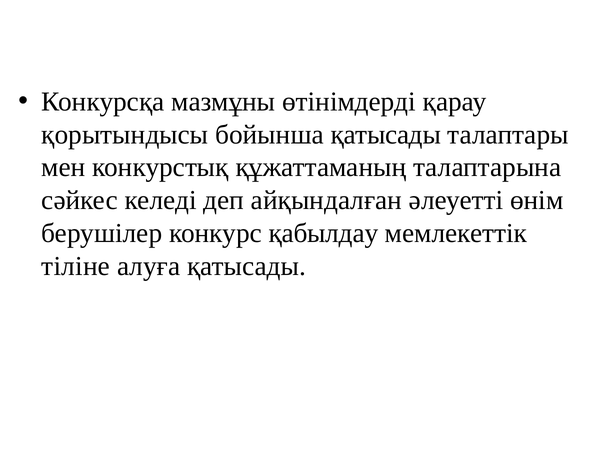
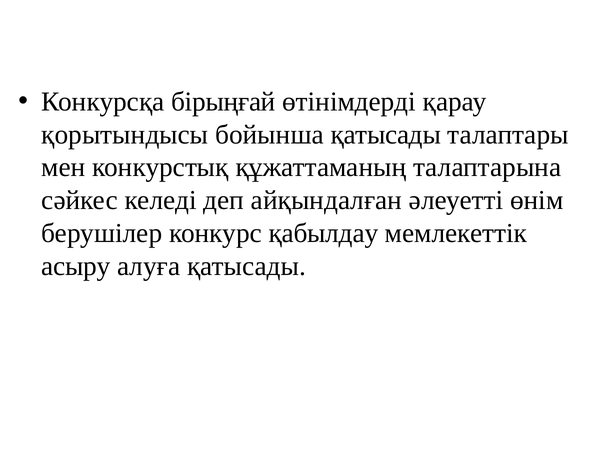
мазмұны: мазмұны -> бірыңғай (223, 102)
тіліне: тіліне -> асыру (76, 266)
